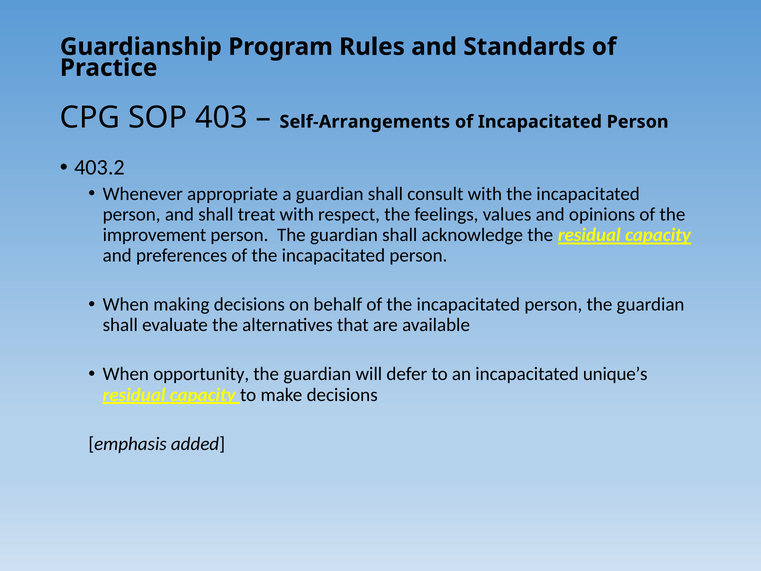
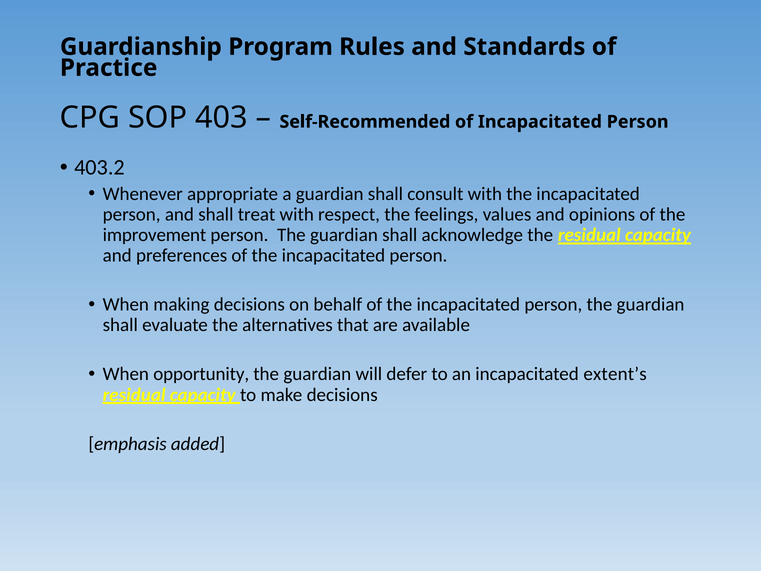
Self-Arrangements: Self-Arrangements -> Self-Recommended (365, 122)
unique’s: unique’s -> extent’s (615, 374)
